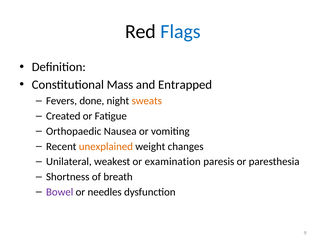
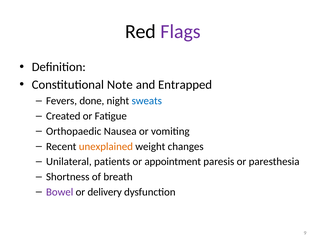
Flags colour: blue -> purple (181, 32)
Mass: Mass -> Note (120, 85)
sweats colour: orange -> blue (147, 101)
weakest: weakest -> patients (112, 162)
examination: examination -> appointment (173, 162)
needles: needles -> delivery (105, 192)
